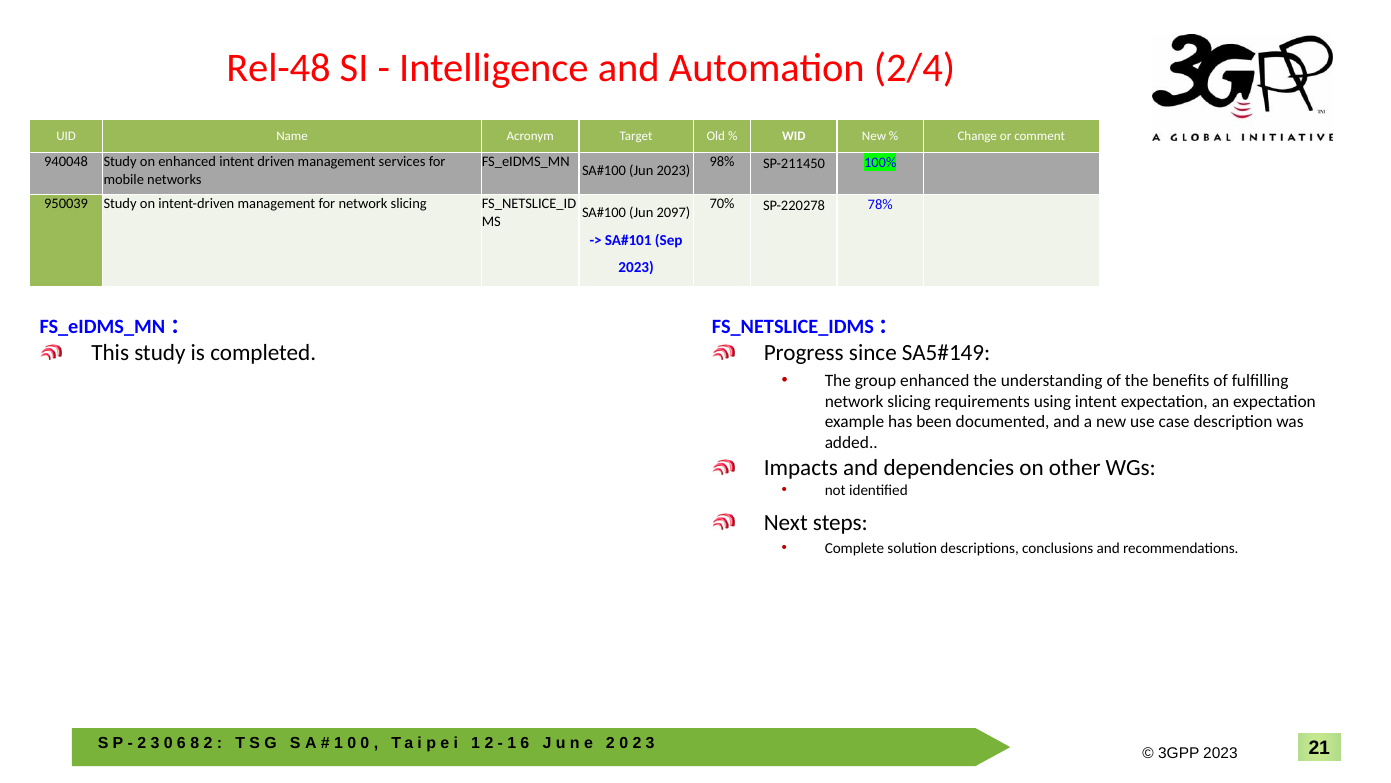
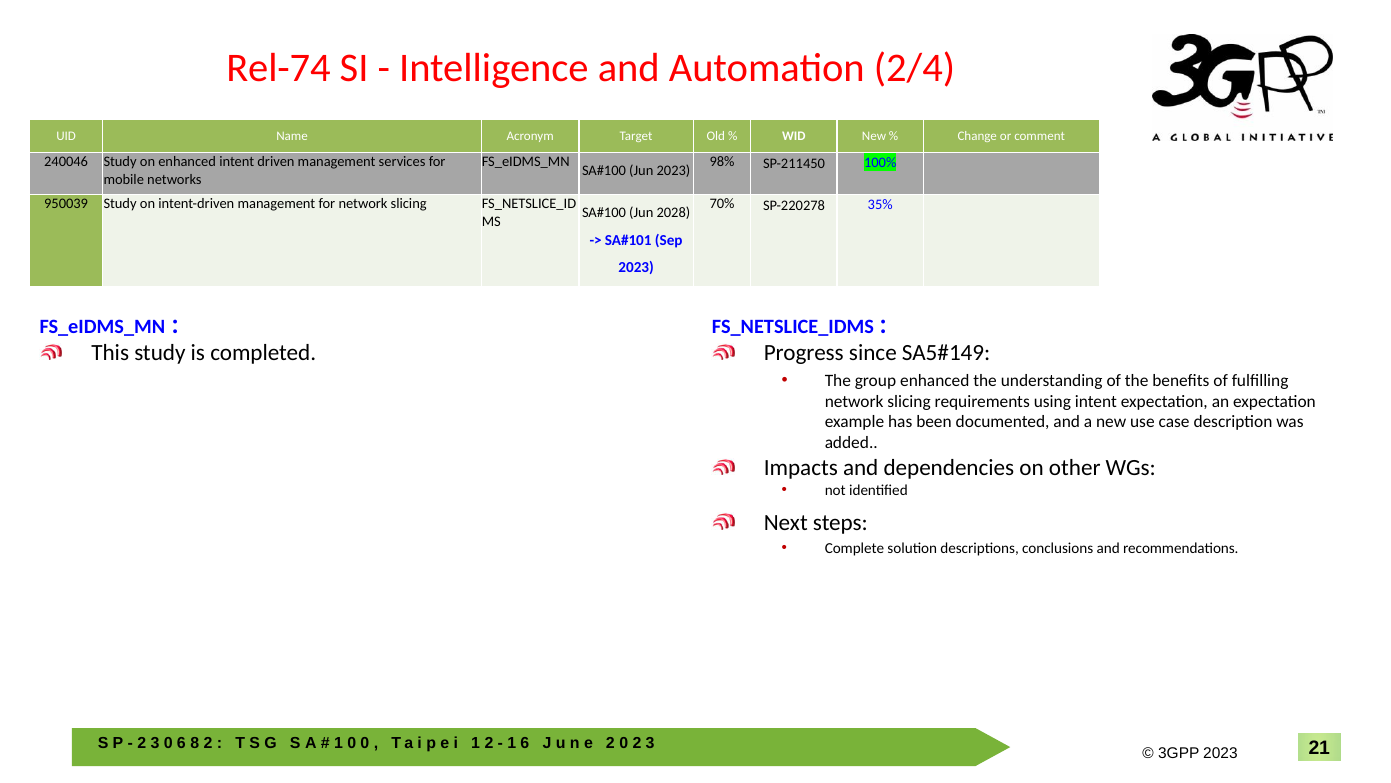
Rel-48: Rel-48 -> Rel-74 (279, 68)
940048: 940048 -> 240046 (66, 162)
78%: 78% -> 35% (880, 204)
2097: 2097 -> 2028 (673, 213)
